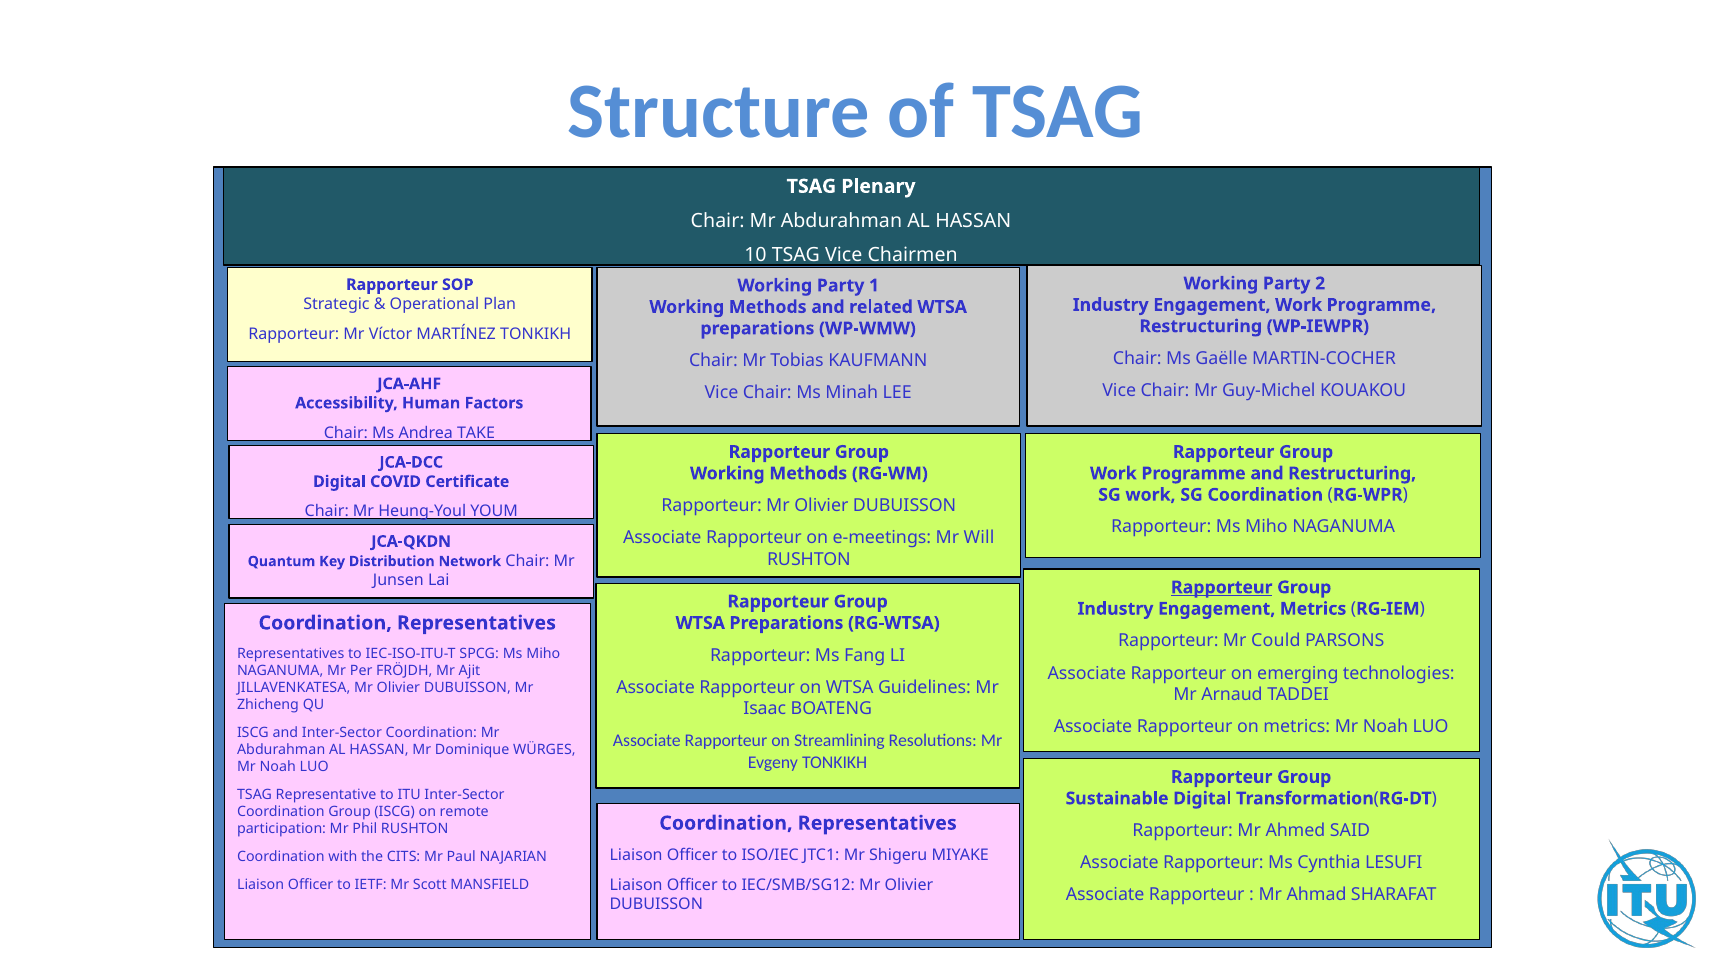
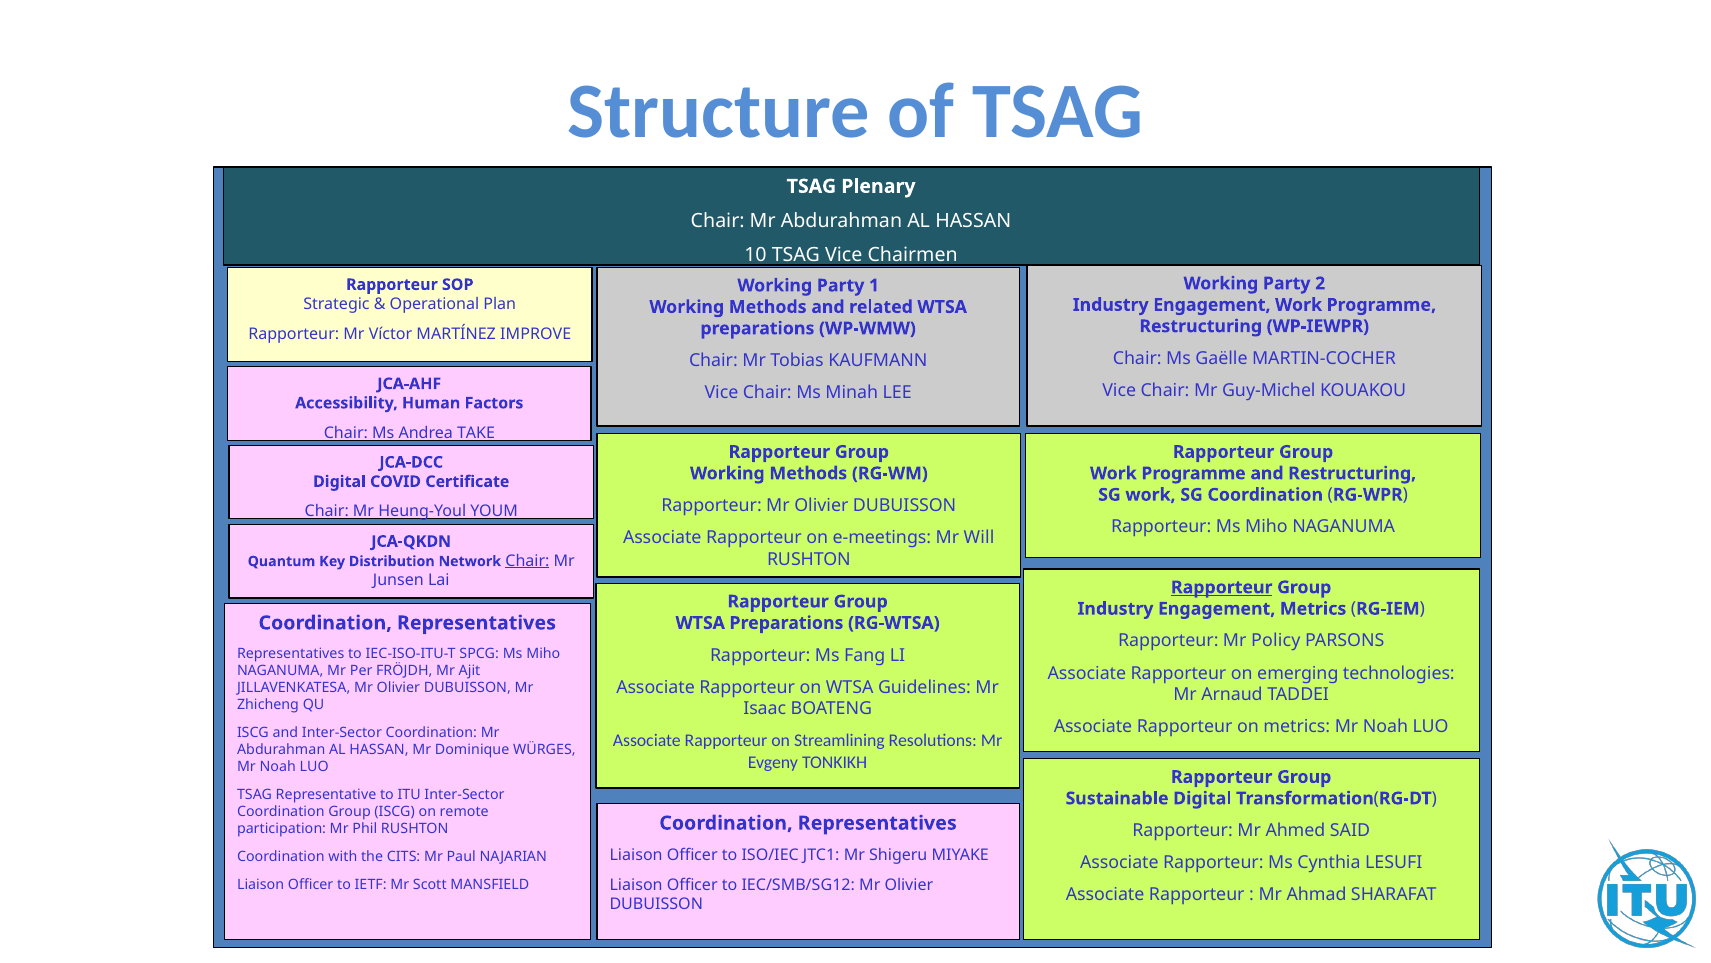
MARTÍNEZ TONKIKH: TONKIKH -> IMPROVE (536, 334)
Chair underline: none -> present (527, 560)
Could: Could -> Policy (1276, 641)
